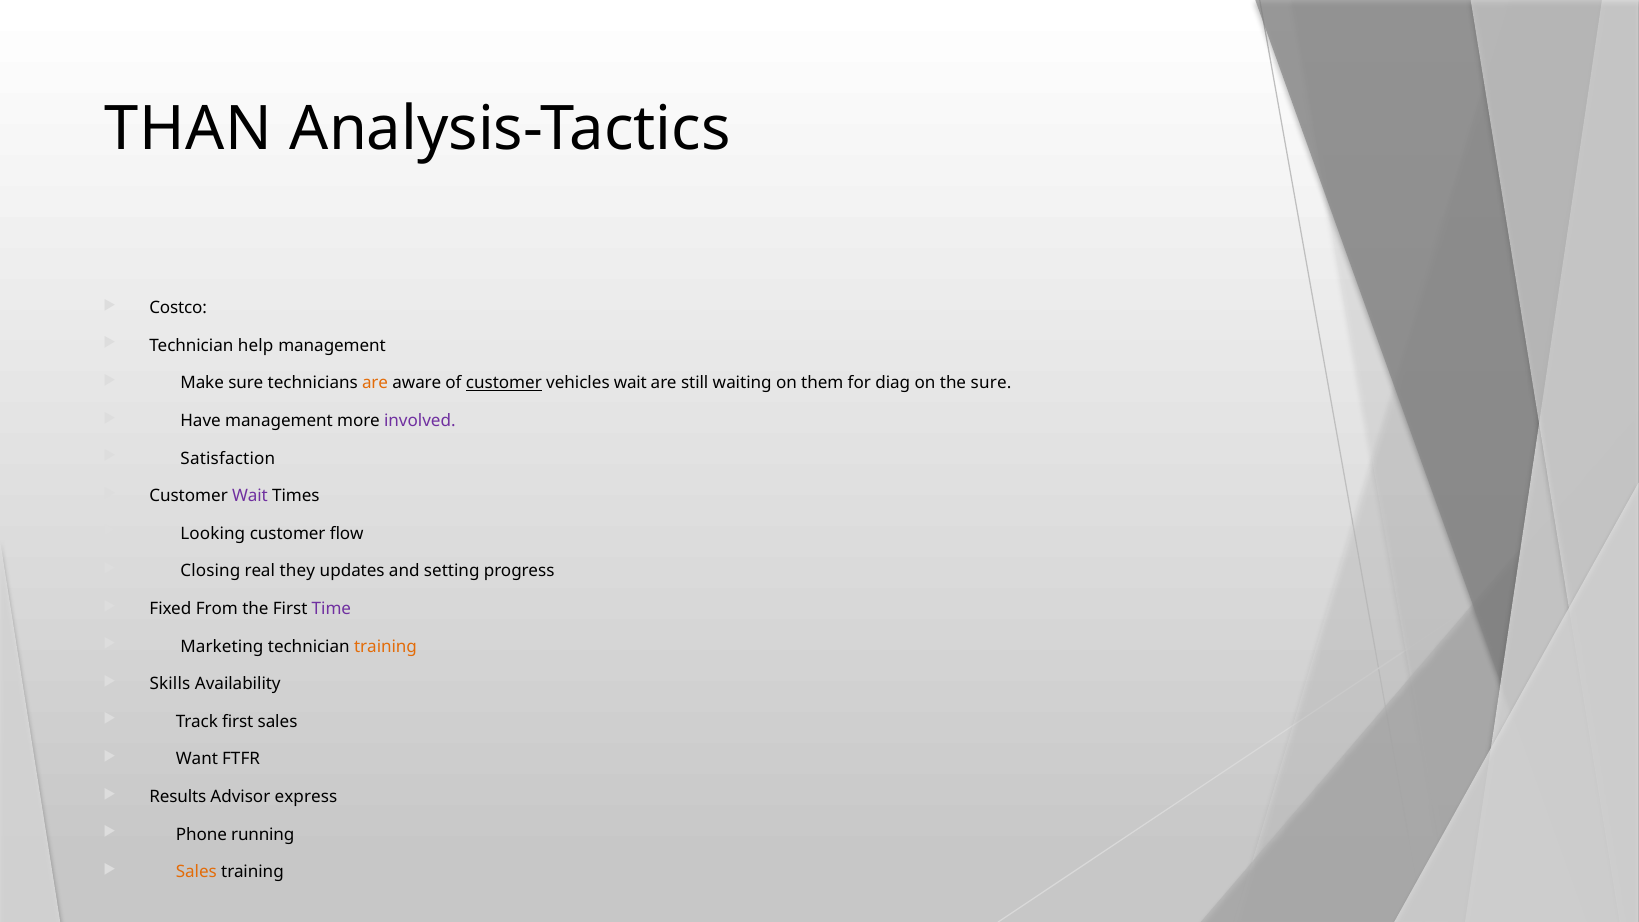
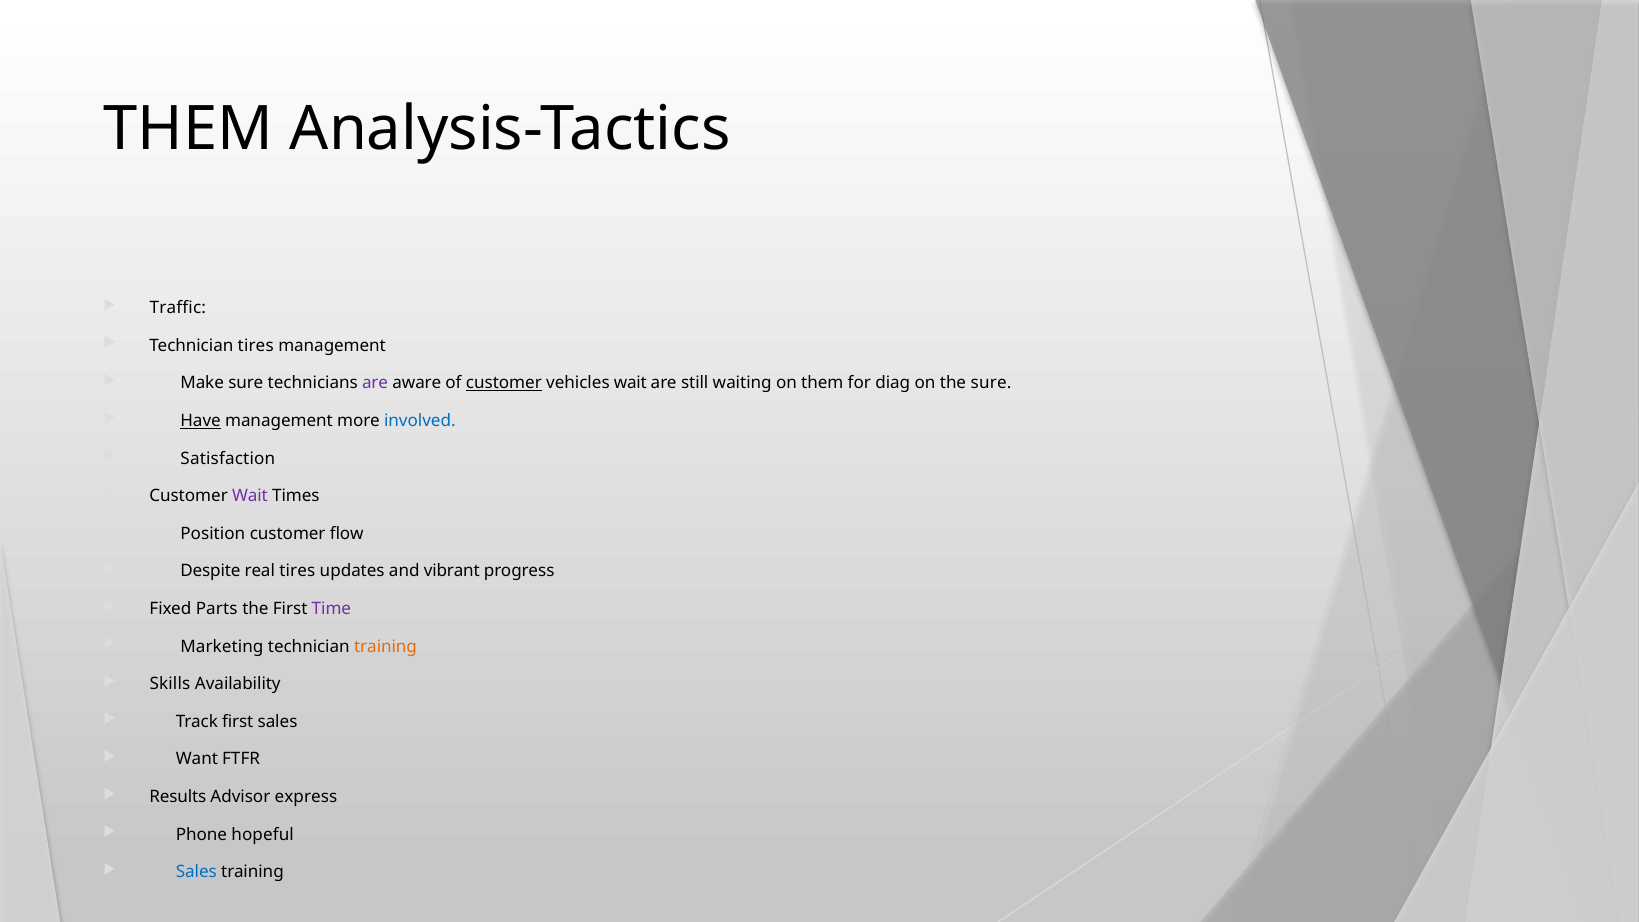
THAN: THAN -> THEM (188, 129)
Costco: Costco -> Traffic (178, 308)
Technician help: help -> tires (256, 346)
are colour: orange -> purple (375, 383)
Have underline: none -> present (201, 421)
involved colour: purple -> blue (420, 421)
Looking: Looking -> Position (213, 534)
Closing: Closing -> Despite (210, 571)
real they: they -> tires (297, 571)
setting: setting -> vibrant (452, 571)
From: From -> Parts (217, 609)
running: running -> hopeful (263, 835)
Sales colour: orange -> blue (196, 872)
